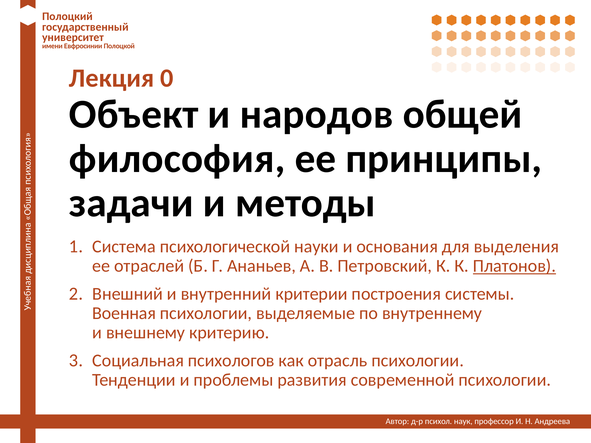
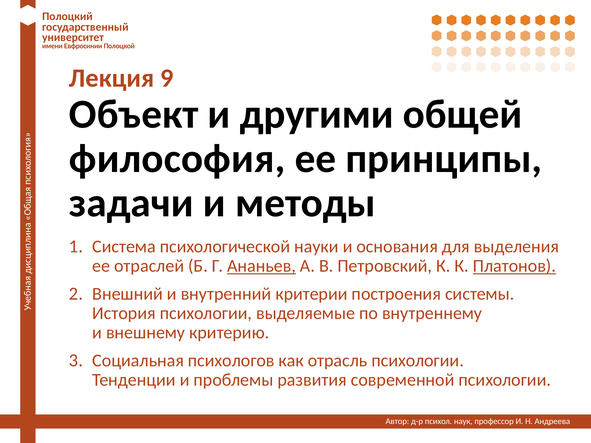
0: 0 -> 9 (167, 78)
народов: народов -> другими (317, 114)
Ананьев underline: none -> present (261, 266)
Военная: Военная -> История (124, 313)
